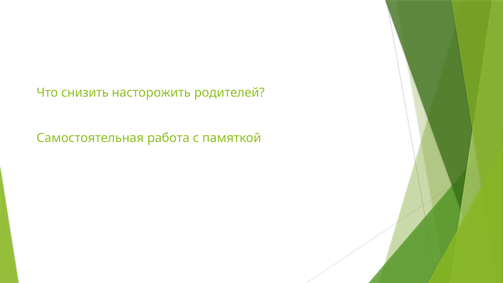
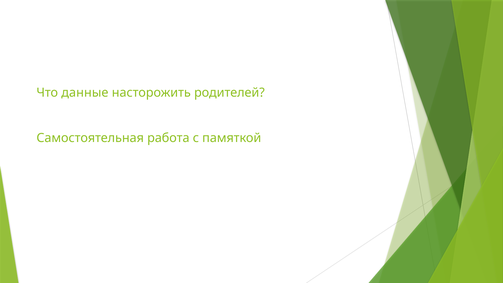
снизить: снизить -> данные (85, 93)
